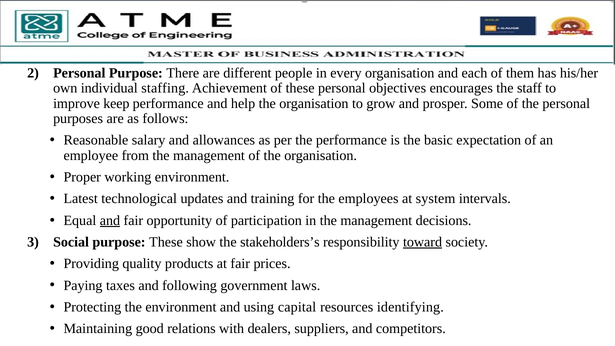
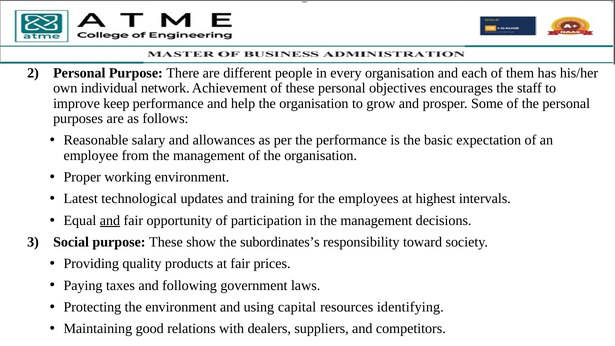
staffing: staffing -> network (165, 88)
system: system -> highest (436, 199)
stakeholders’s: stakeholders’s -> subordinates’s (280, 242)
toward underline: present -> none (423, 242)
